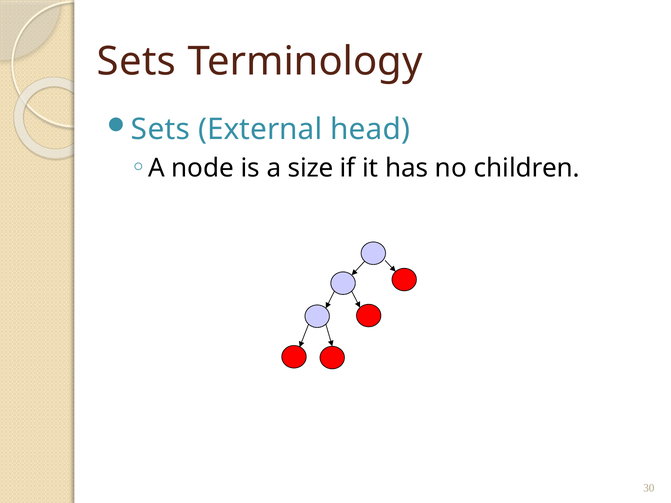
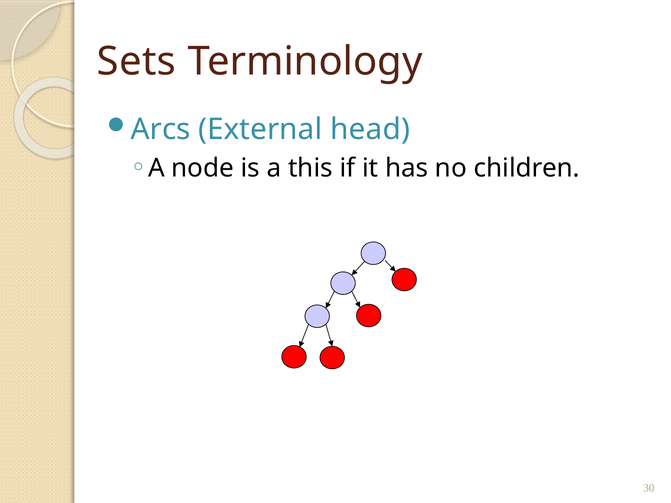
Sets: Sets -> Arcs (161, 130)
size: size -> this (310, 168)
